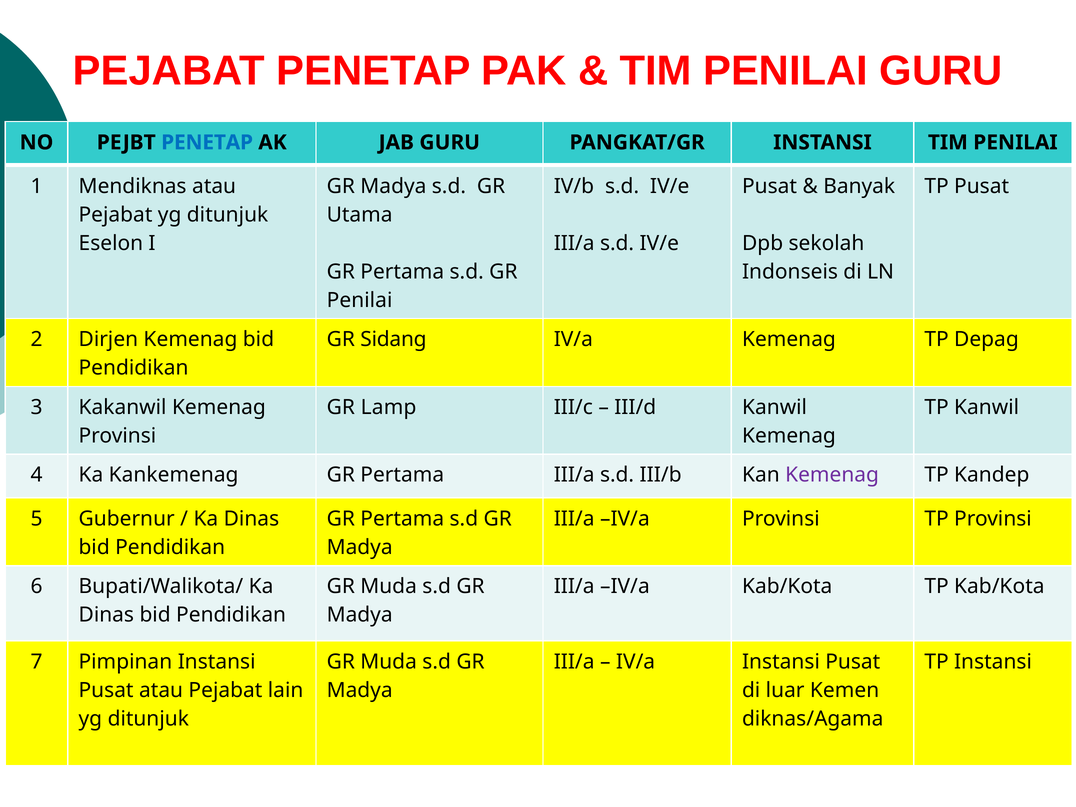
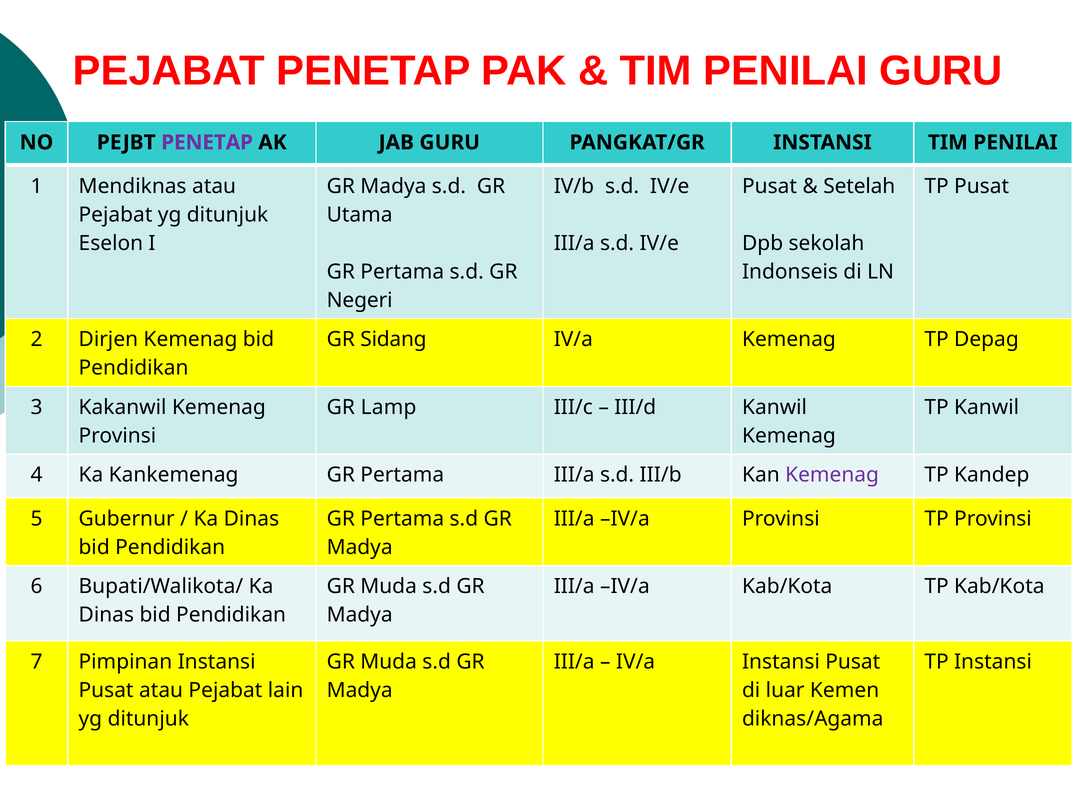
PENETAP colour: blue -> purple (207, 142)
Banyak: Banyak -> Setelah (859, 186)
Penilai: Penilai -> Negeri (360, 300)
